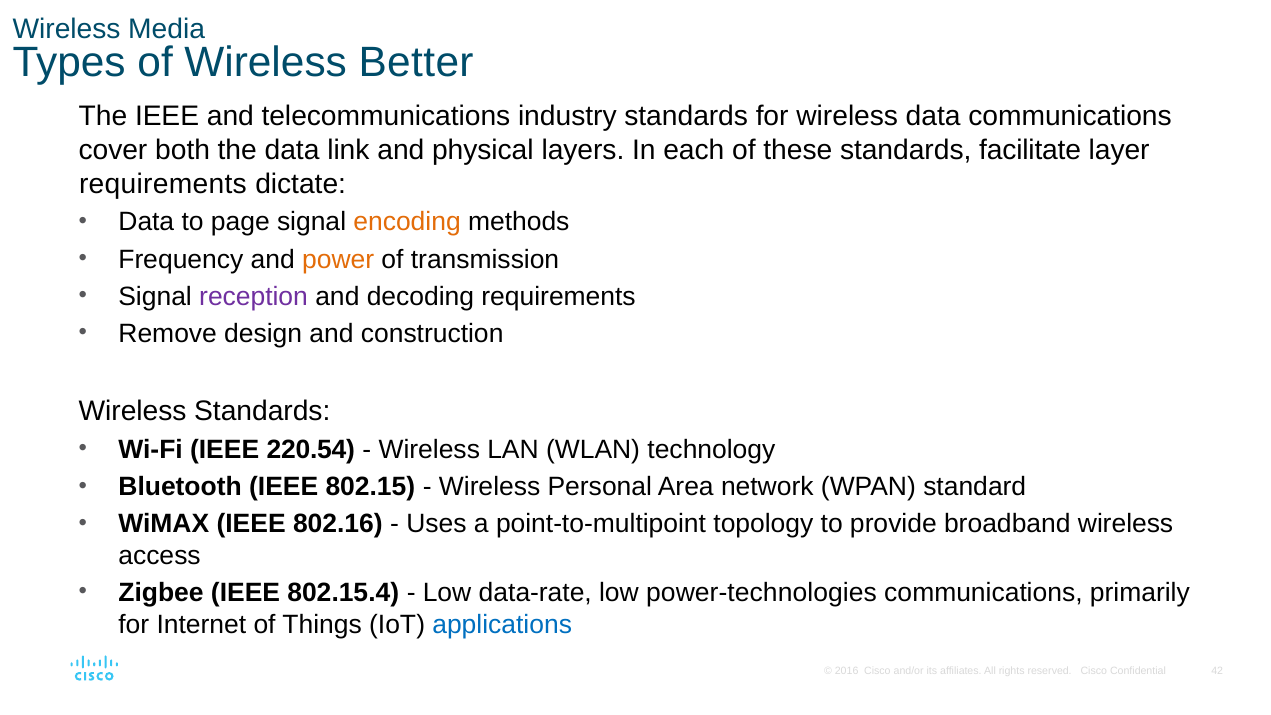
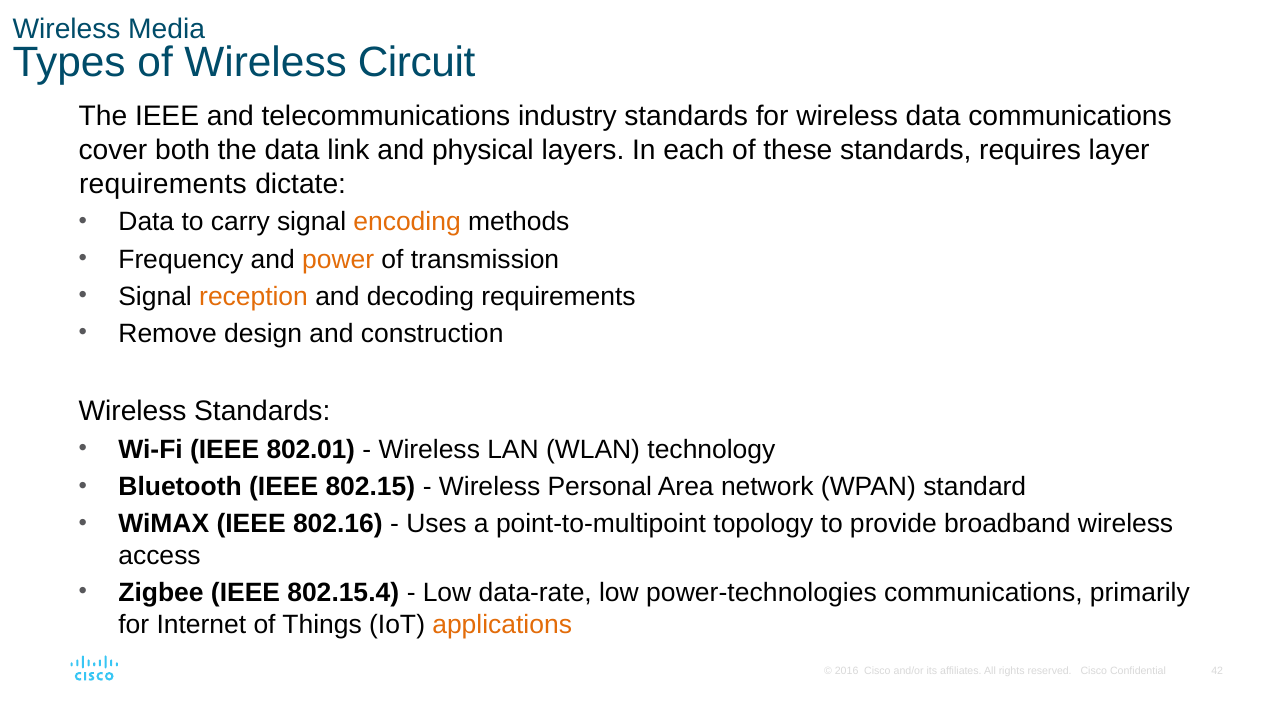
Better: Better -> Circuit (417, 63)
facilitate: facilitate -> requires (1030, 150)
page: page -> carry (240, 222)
reception colour: purple -> orange (254, 296)
220.54: 220.54 -> 802.01 (311, 450)
applications colour: blue -> orange (502, 624)
